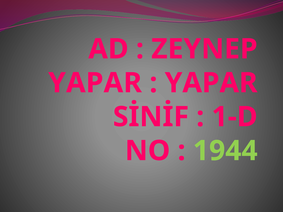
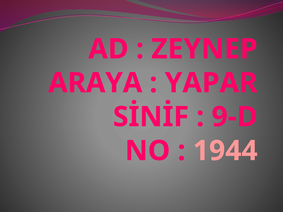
YAPAR: YAPAR -> ARAYA (95, 83)
1-D: 1-D -> 9-D (235, 117)
1944 colour: light green -> pink (225, 151)
